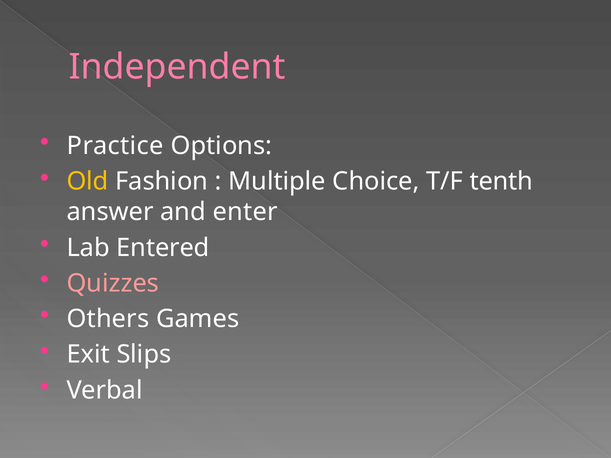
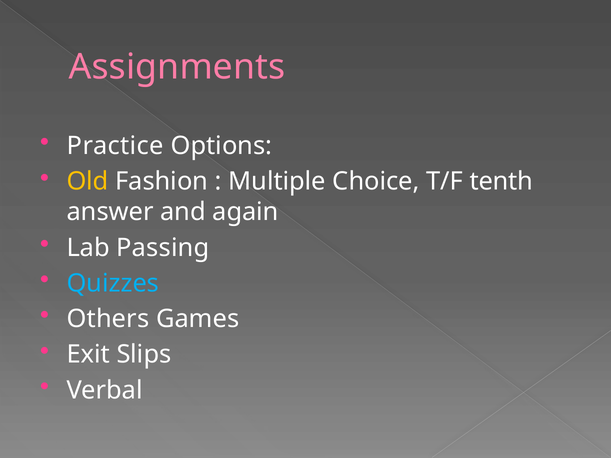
Independent: Independent -> Assignments (177, 67)
enter: enter -> again (245, 212)
Entered: Entered -> Passing (163, 248)
Quizzes colour: pink -> light blue (113, 283)
